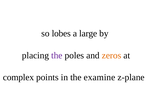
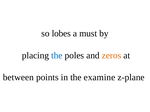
large: large -> must (88, 34)
the colour: purple -> blue (57, 56)
complex: complex -> between (18, 78)
